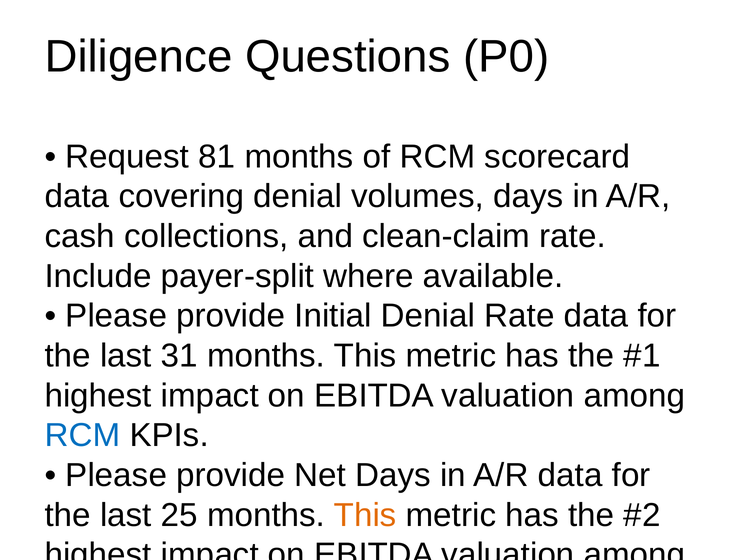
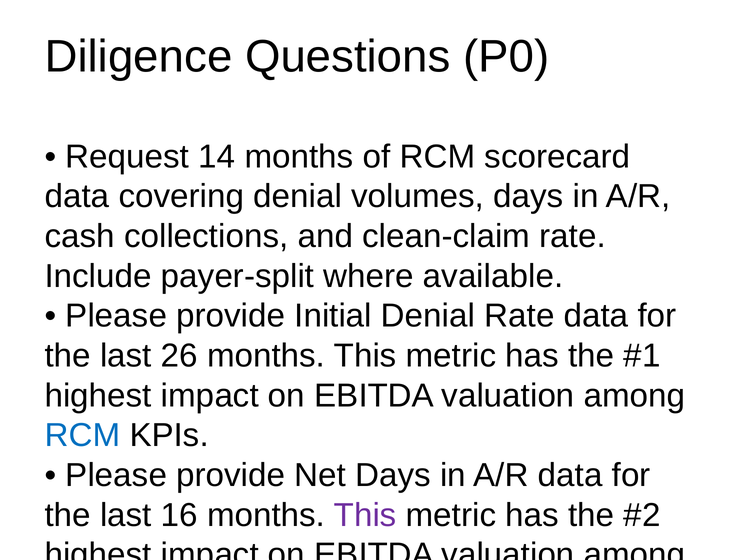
81: 81 -> 14 (217, 157)
31: 31 -> 26 (179, 356)
25: 25 -> 16 (179, 515)
This colour: orange -> purple (365, 515)
